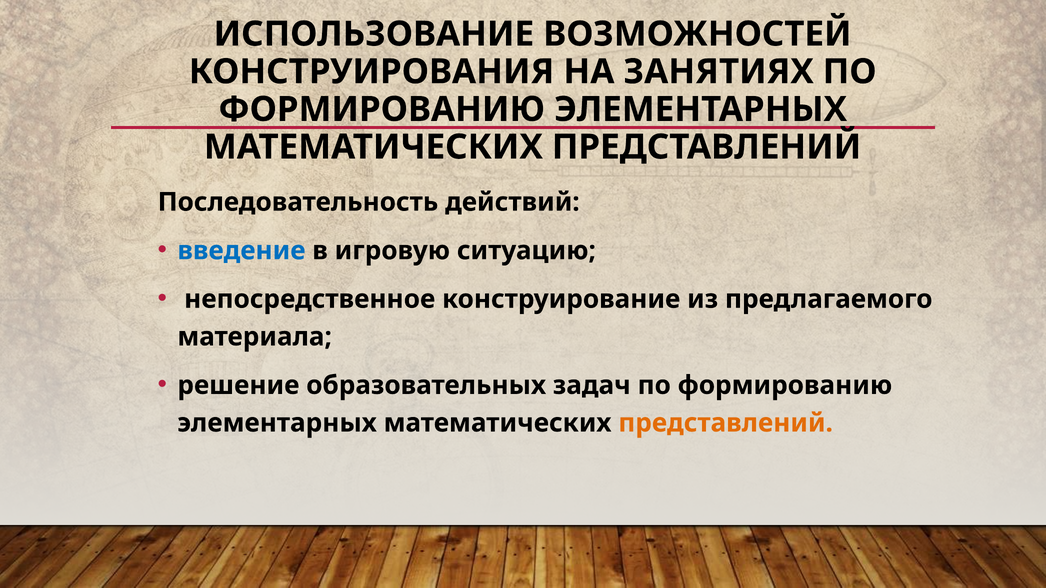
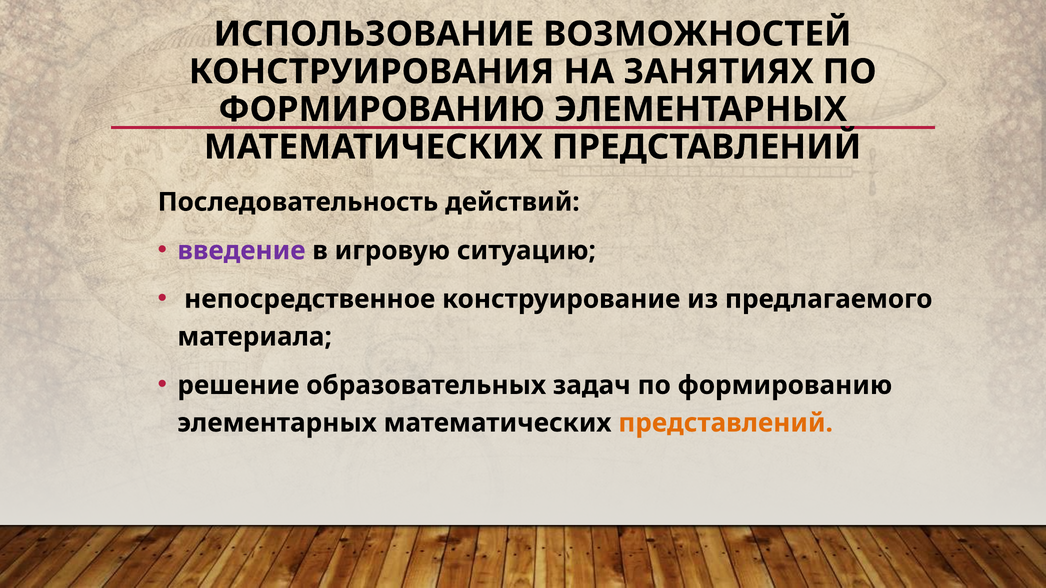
введение colour: blue -> purple (241, 251)
